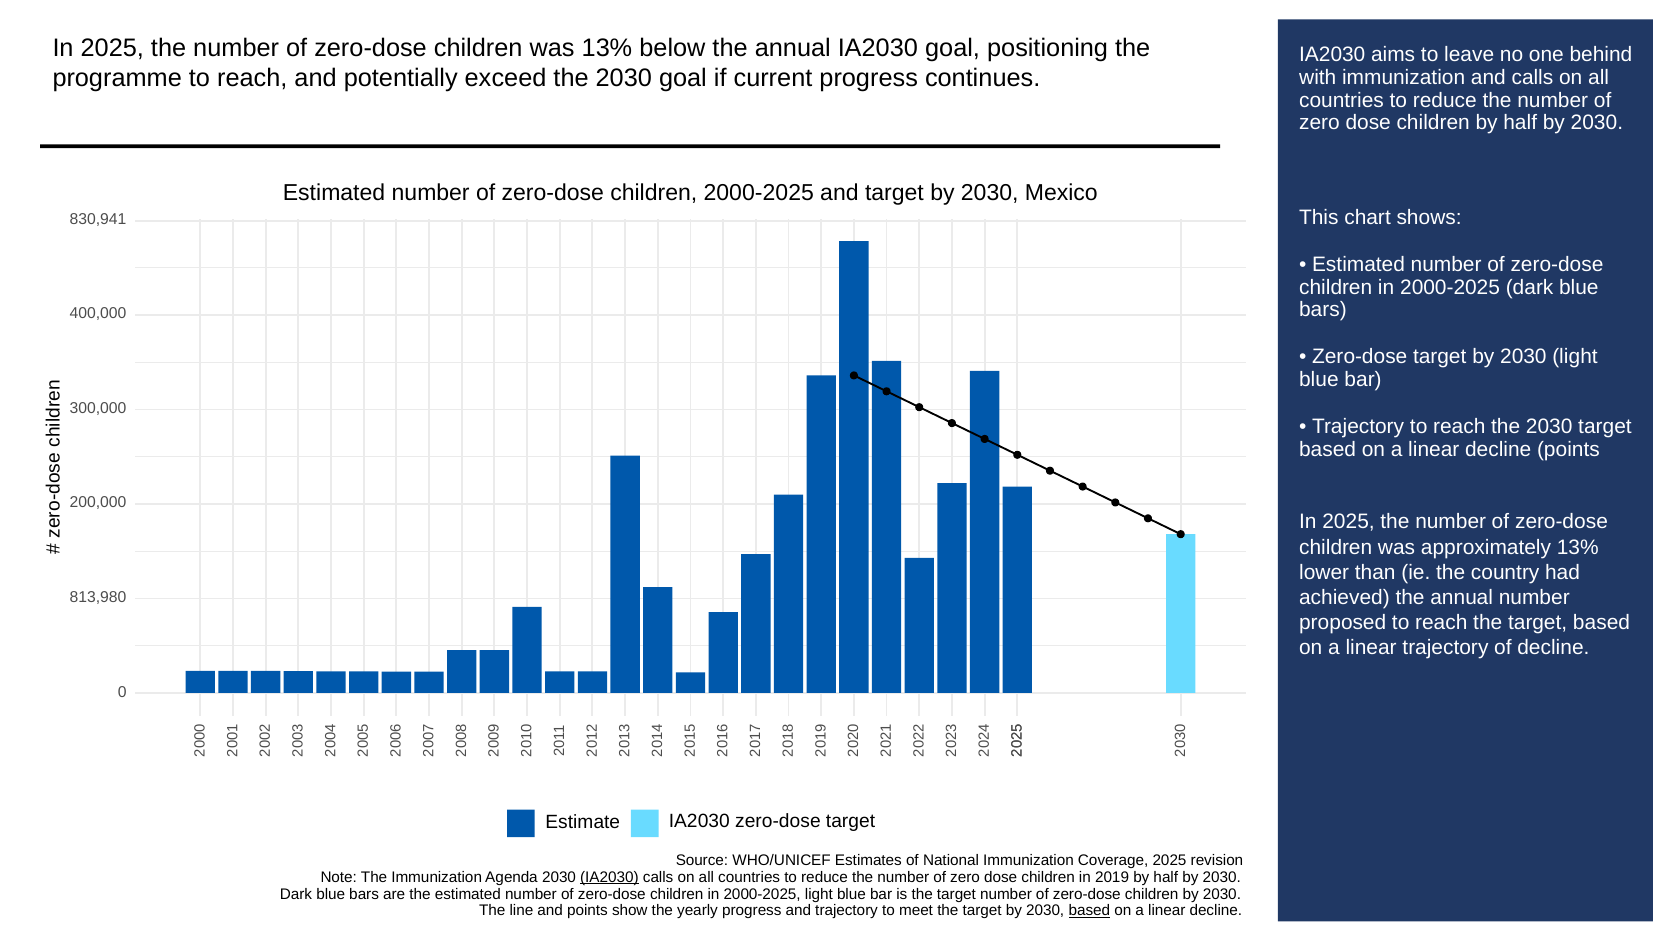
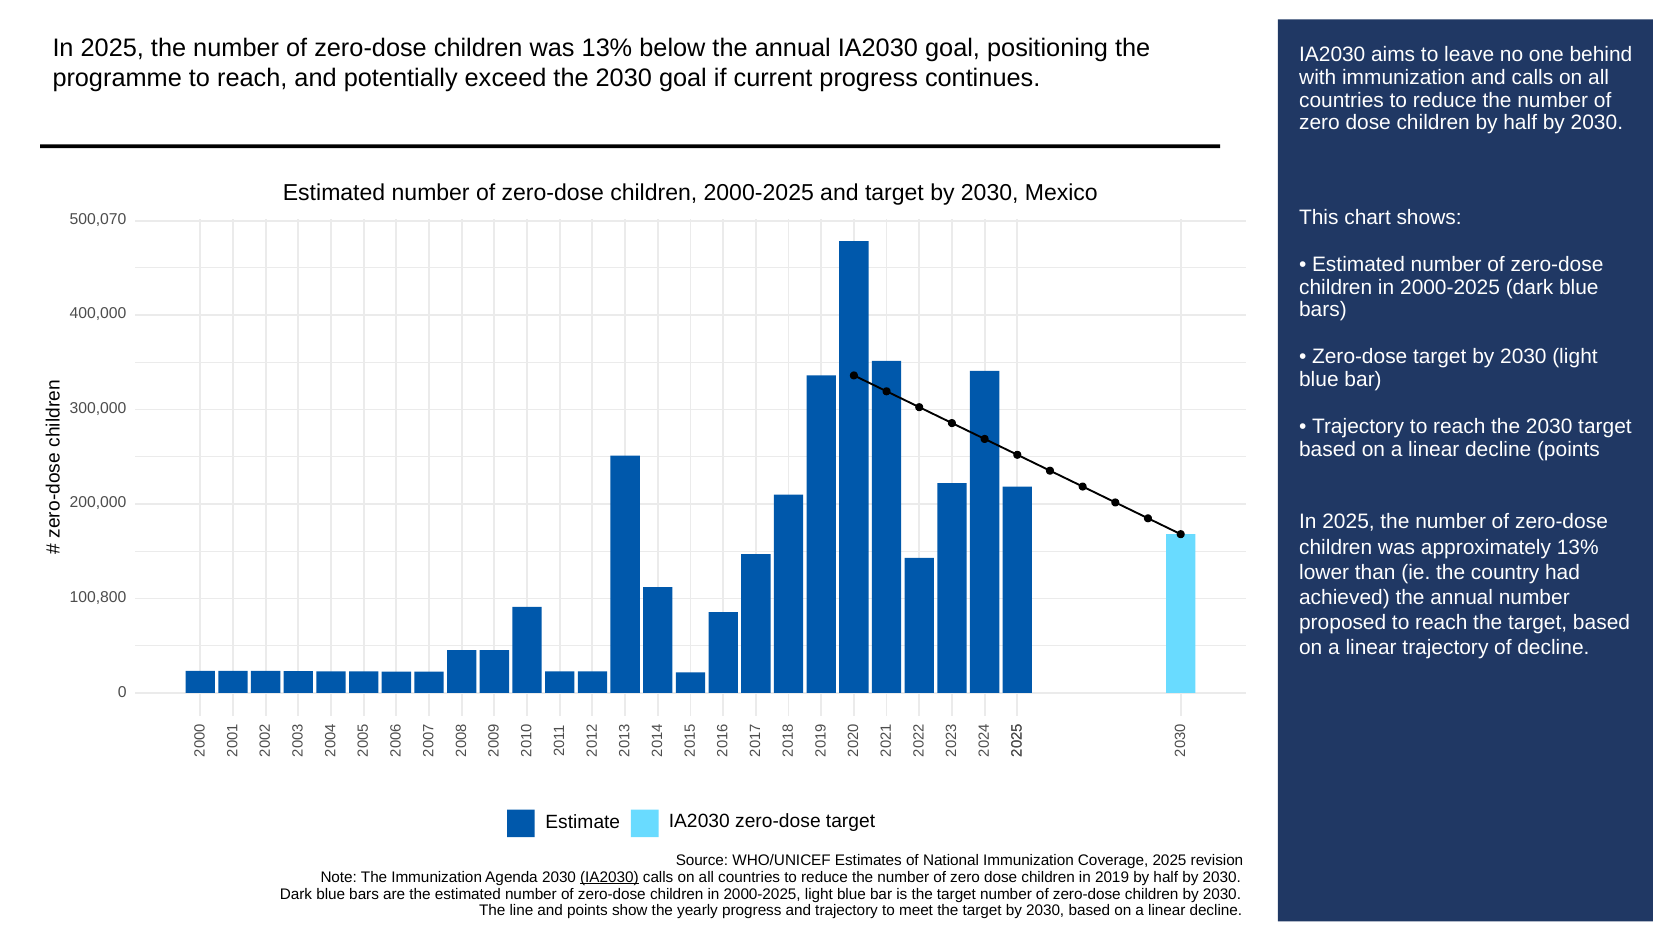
830,941: 830,941 -> 500,070 (98, 219)
813,980: 813,980 -> 100,800 (98, 597)
based underline: present -> none (1089, 911)
